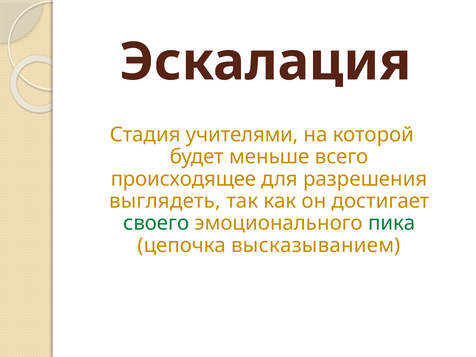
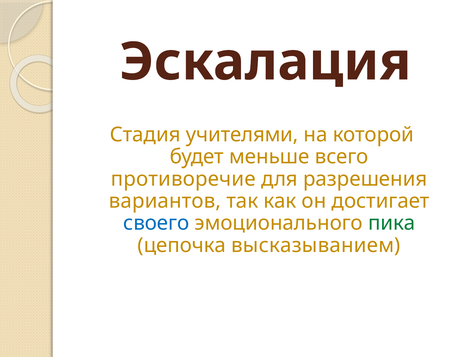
происходящее: происходящее -> противоречие (183, 179)
выглядеть: выглядеть -> вариантов (165, 201)
своего colour: green -> blue (156, 223)
